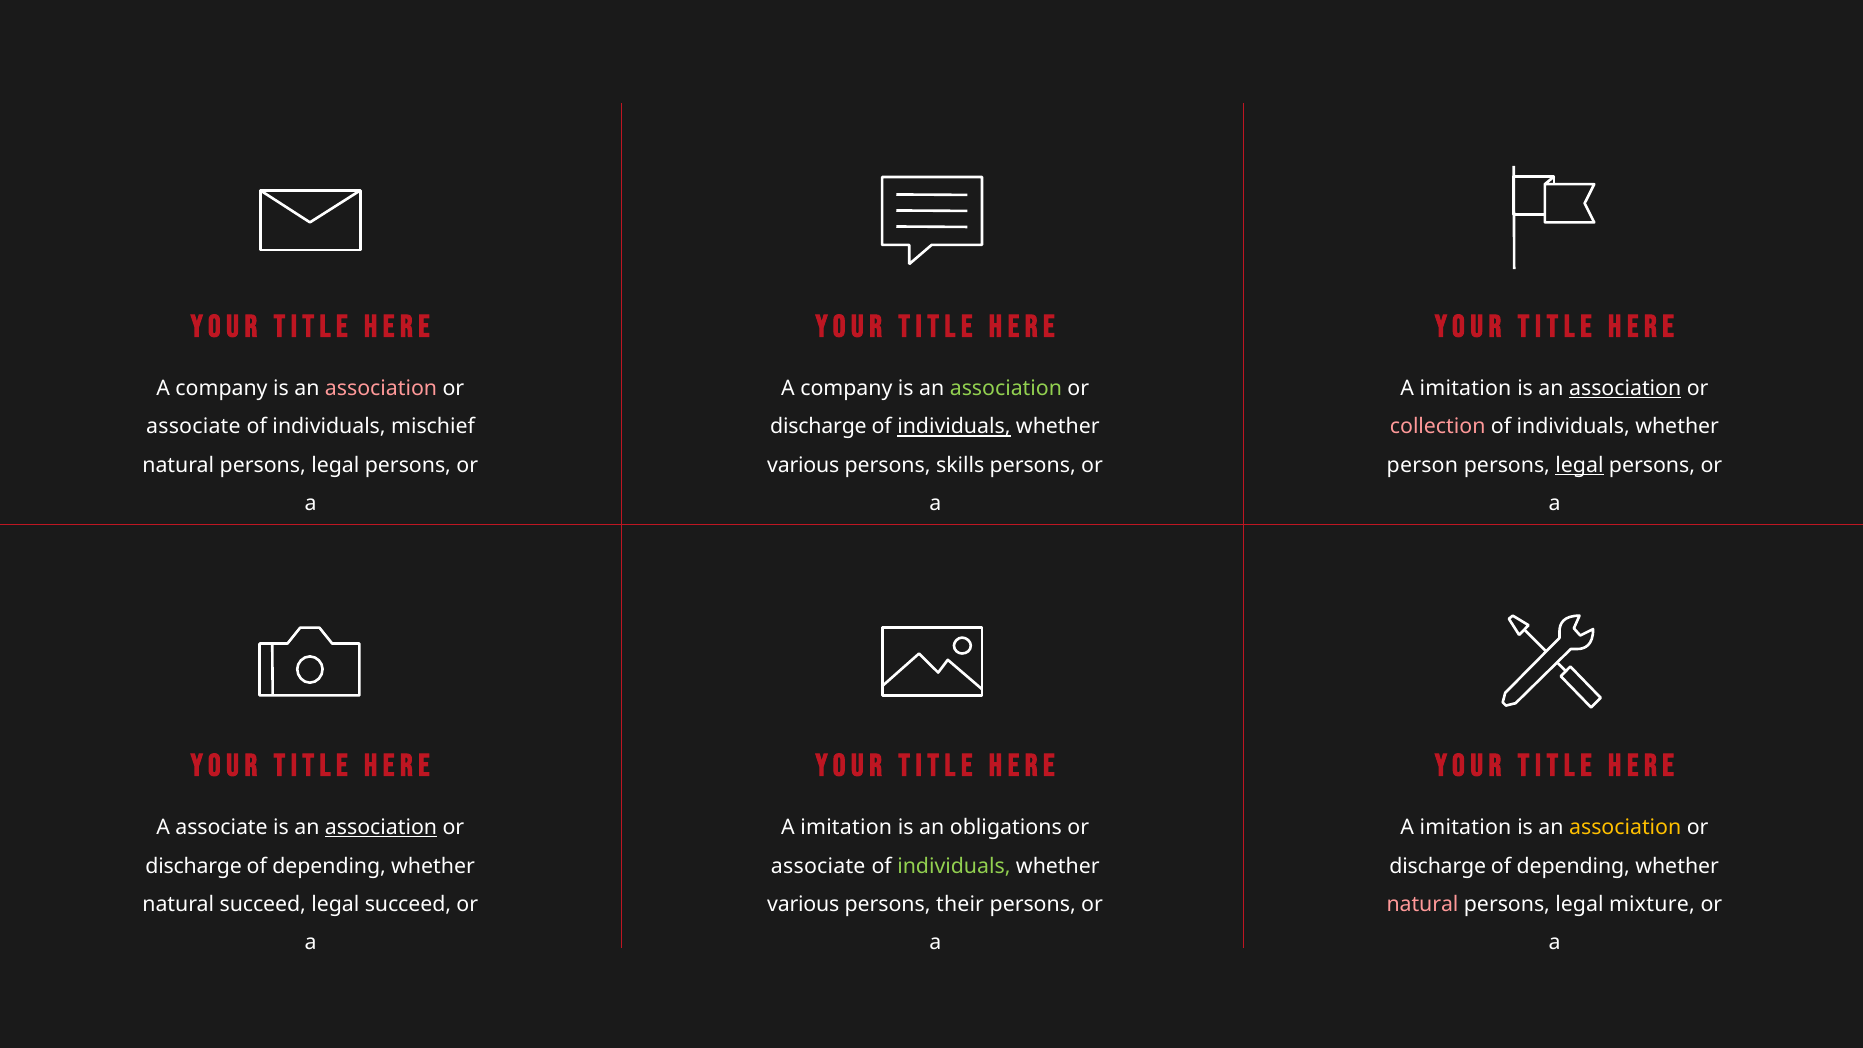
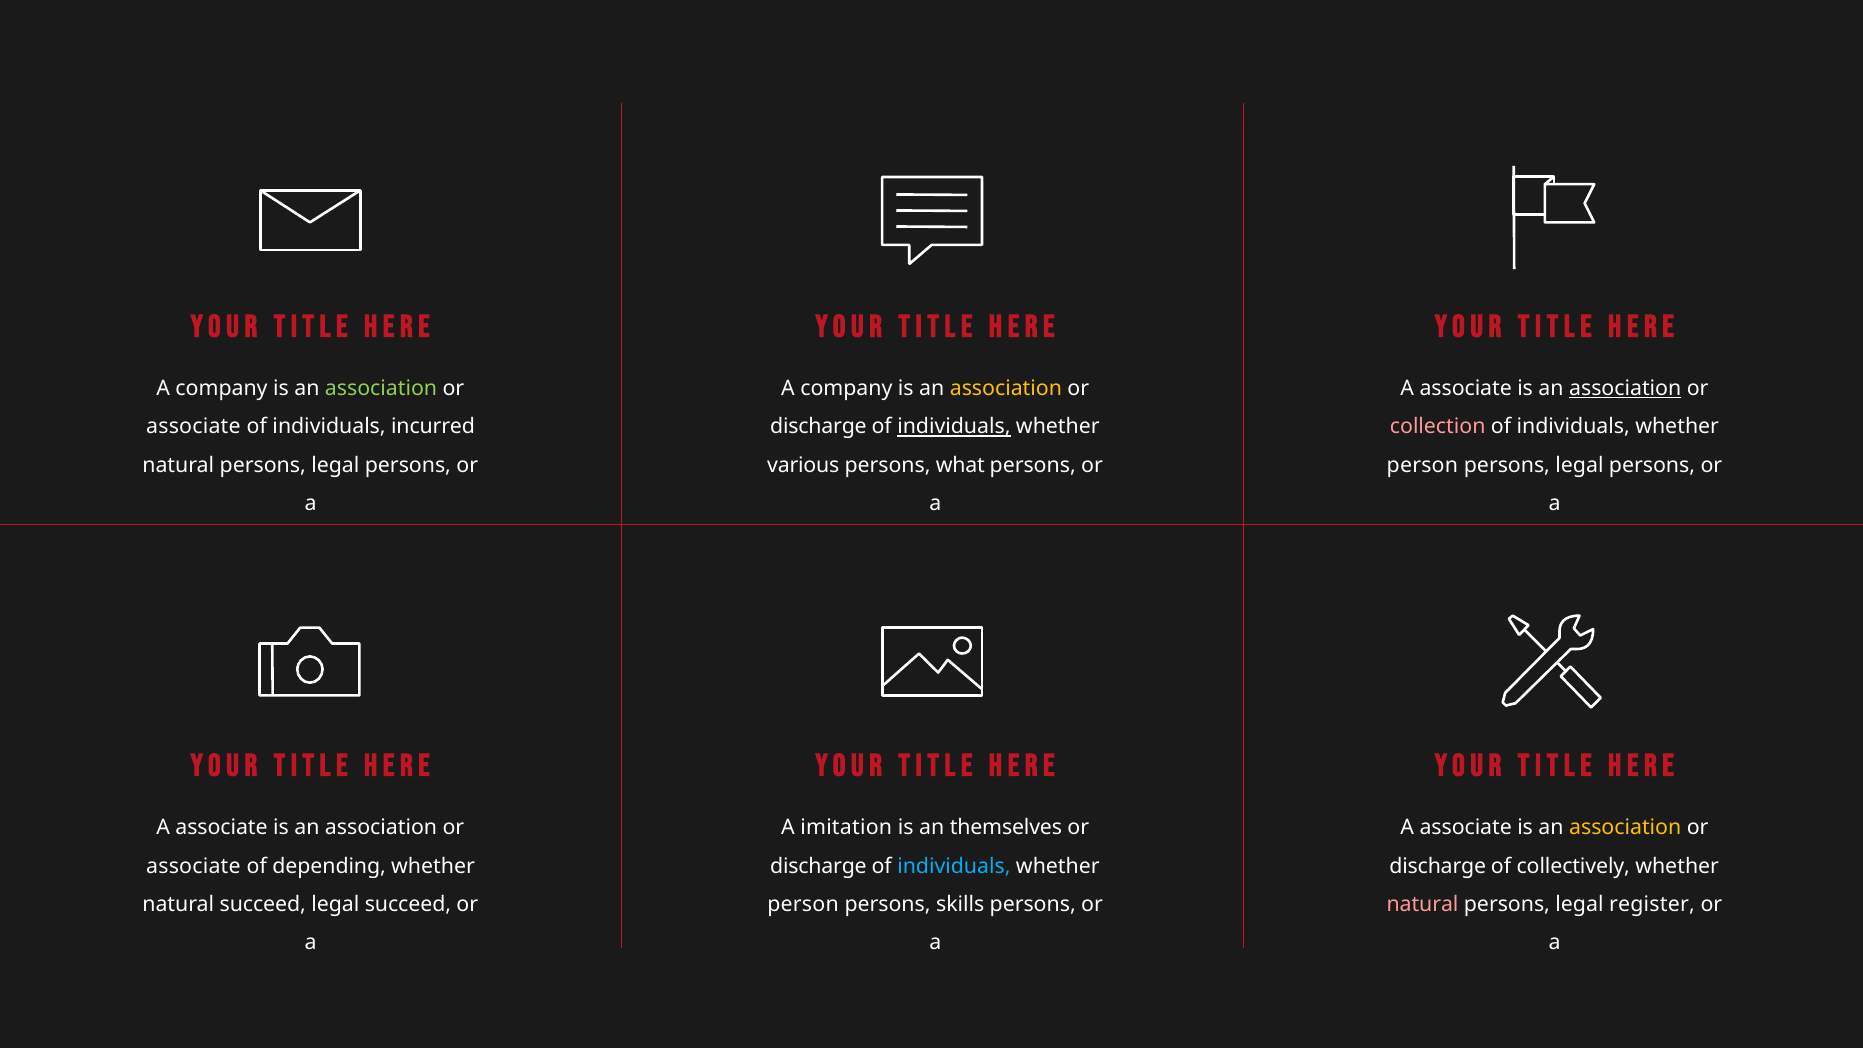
association colour: pink -> light green (381, 389)
association colour: light green -> yellow (1006, 389)
imitation: imitation -> associate (1466, 389)
mischief: mischief -> incurred (433, 427)
skills: skills -> what (960, 465)
legal underline: present -> none (1580, 465)
association underline: present -> none (381, 828)
obligations: obligations -> themselves (1006, 828)
imitation: imitation -> associate (1466, 828)
discharge: discharge -> associate (193, 866)
associate: associate -> discharge (818, 866)
individuals colour: light green -> light blue (954, 866)
depending: depending -> collectively (1573, 866)
various: various -> person (803, 905)
their: their -> skills (960, 905)
mixture: mixture -> register (1652, 905)
